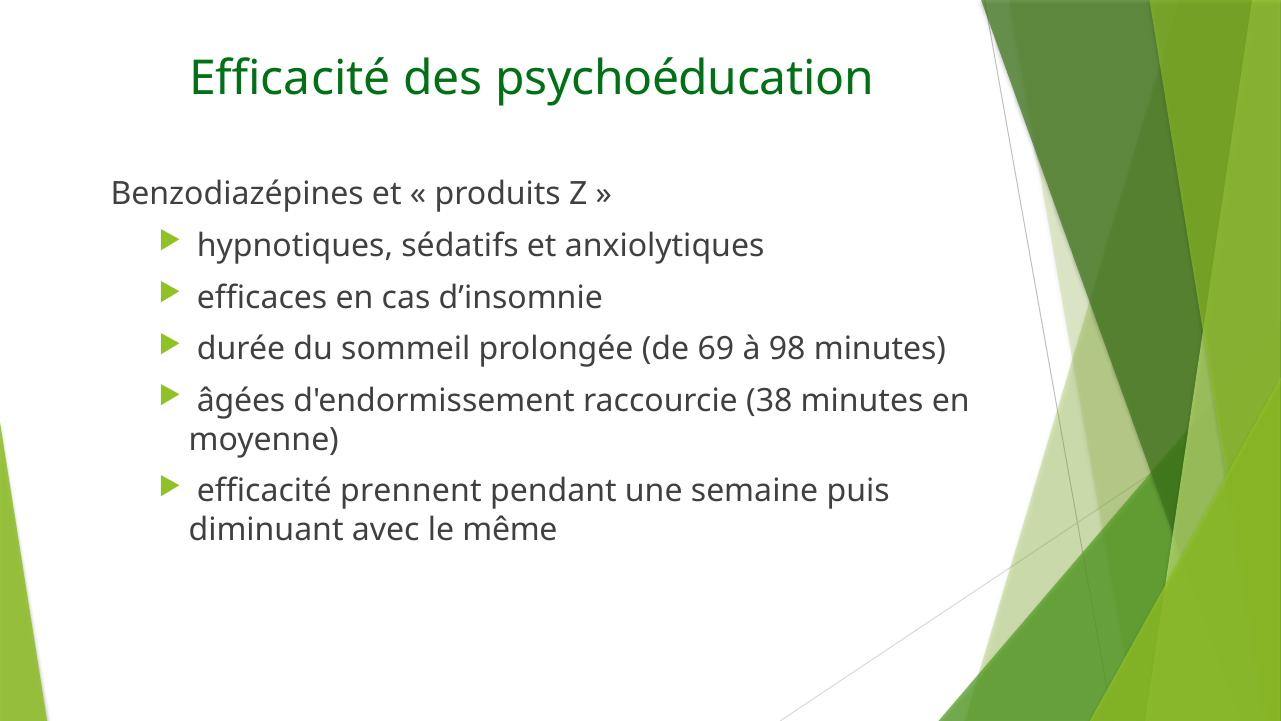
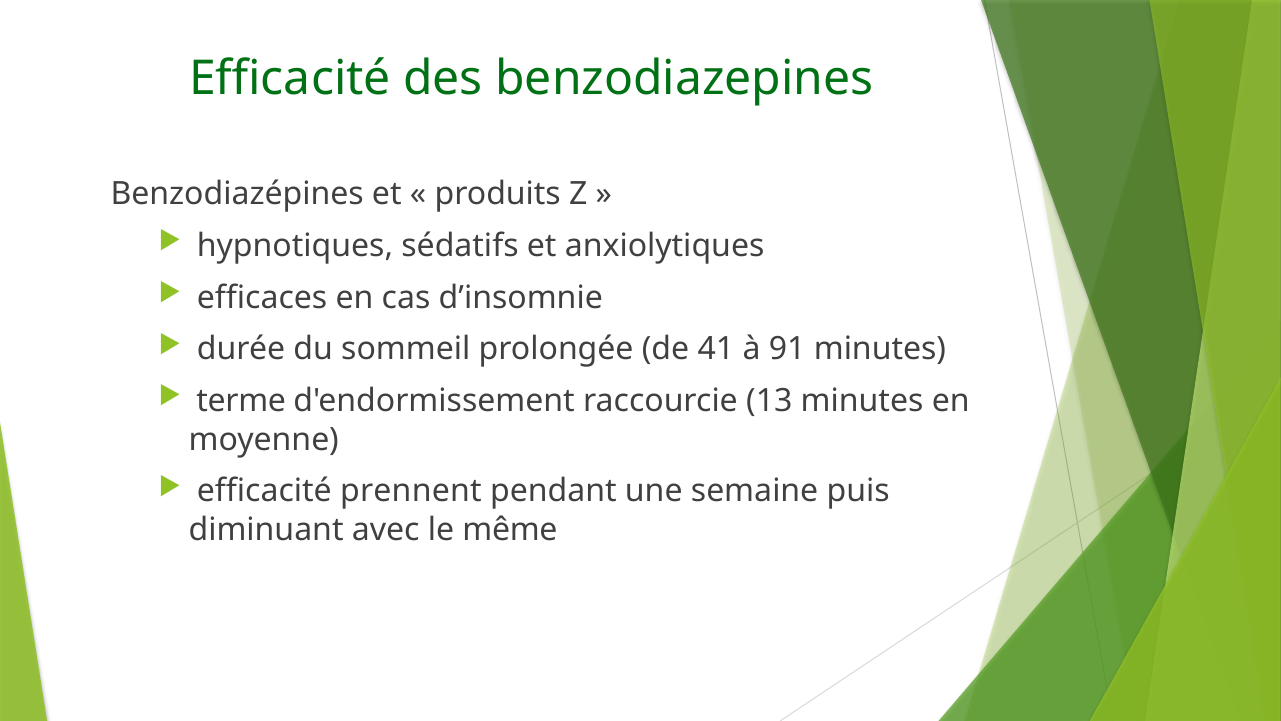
psychoéducation: psychoéducation -> benzodiazepines (684, 79)
69: 69 -> 41 (716, 349)
98: 98 -> 91 (787, 349)
âgées: âgées -> terme (241, 401)
38: 38 -> 13 (769, 401)
